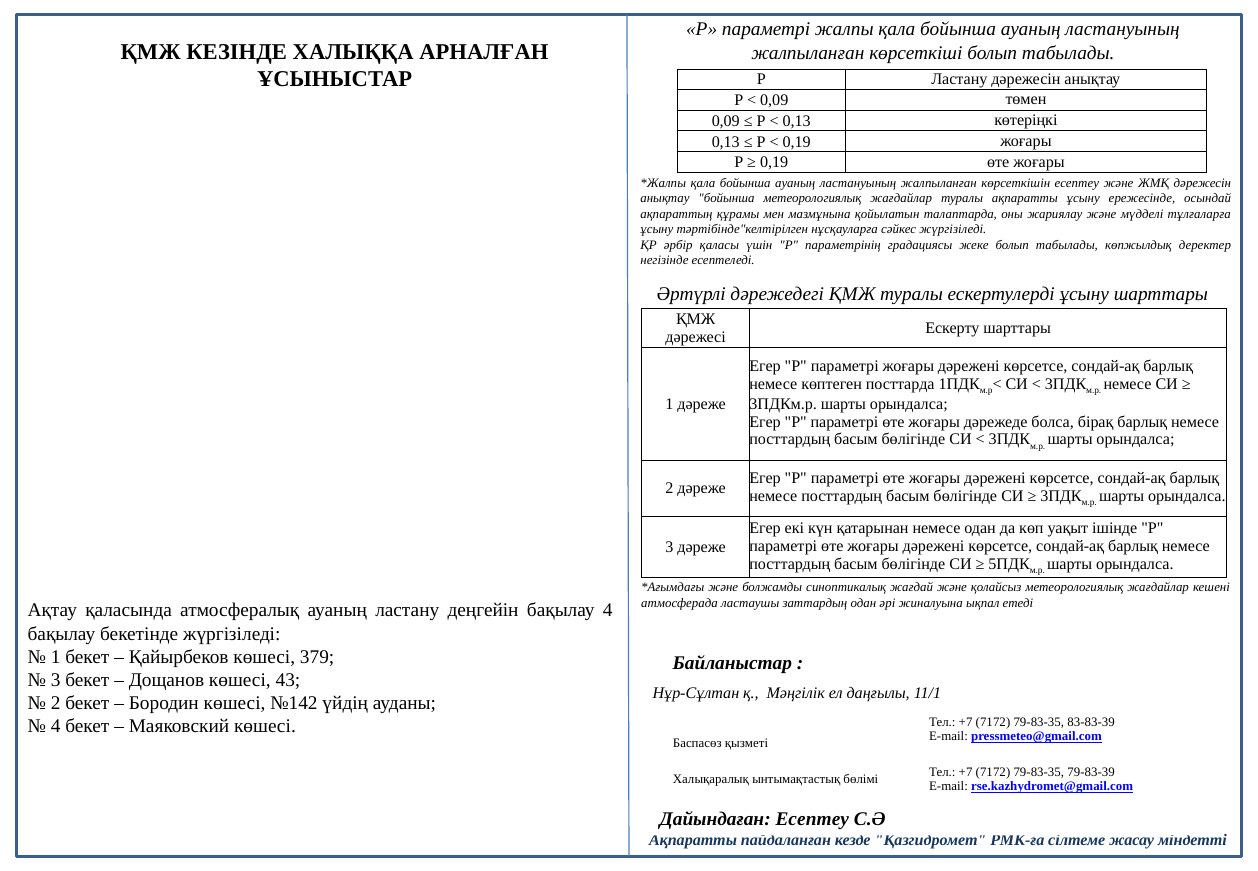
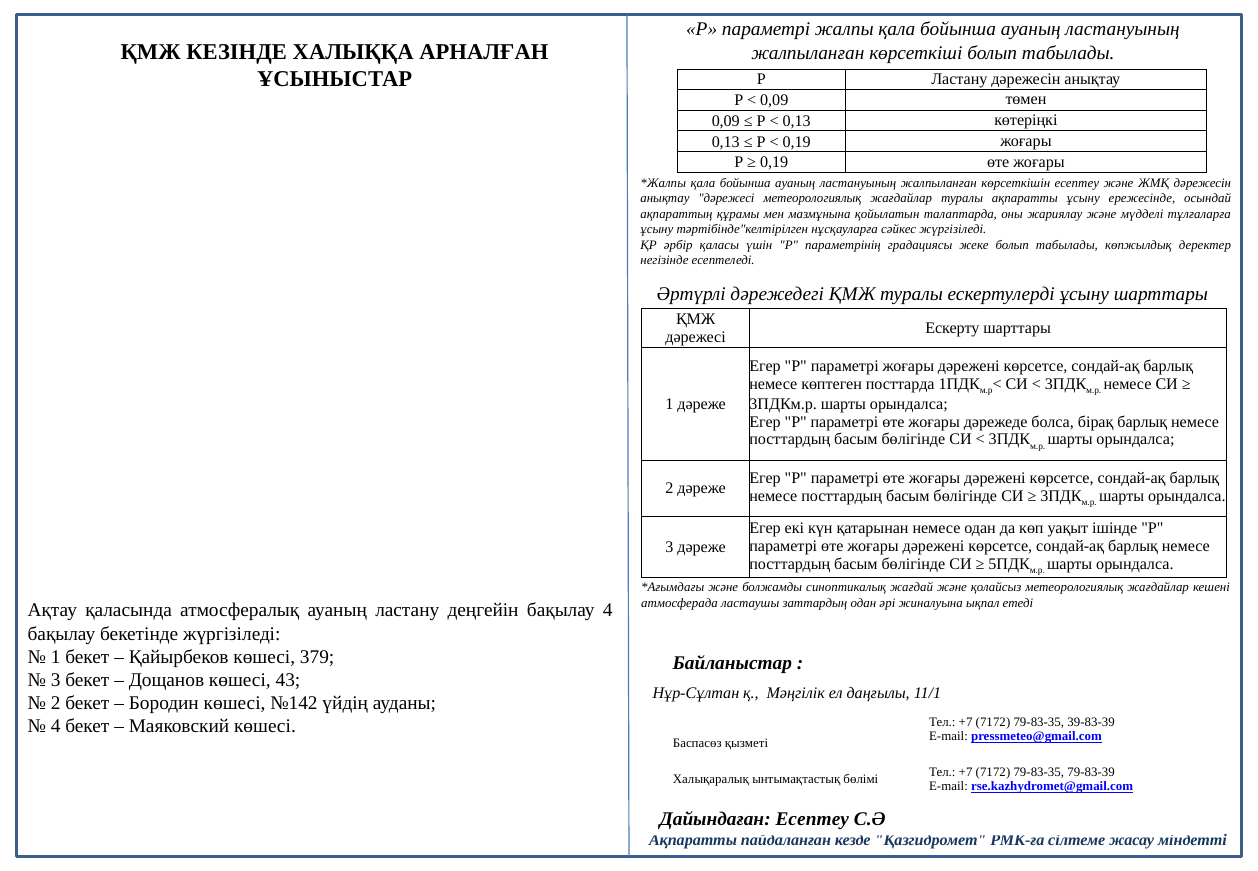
анықтау бойынша: бойынша -> дәрежесі (726, 198)
83-83-39: 83-83-39 -> 39-83-39 (1091, 722)
